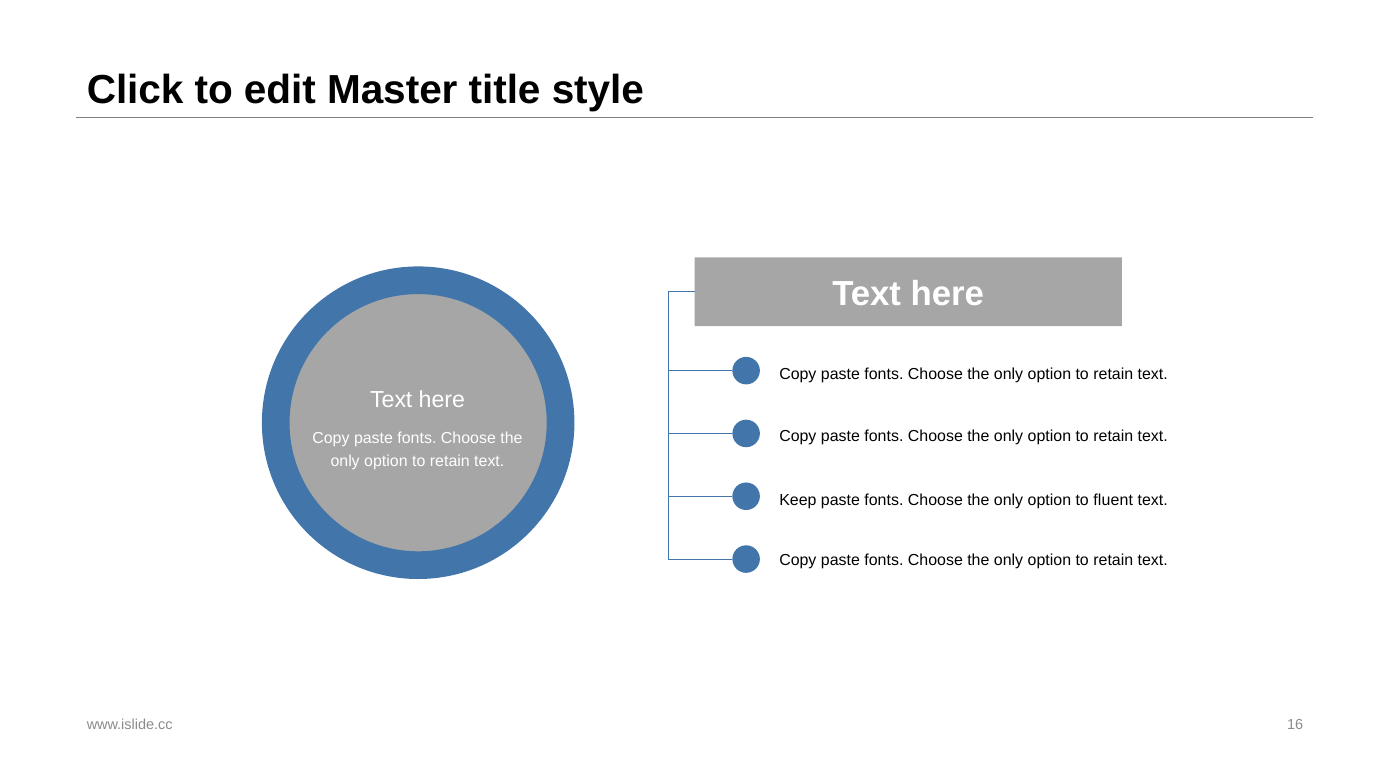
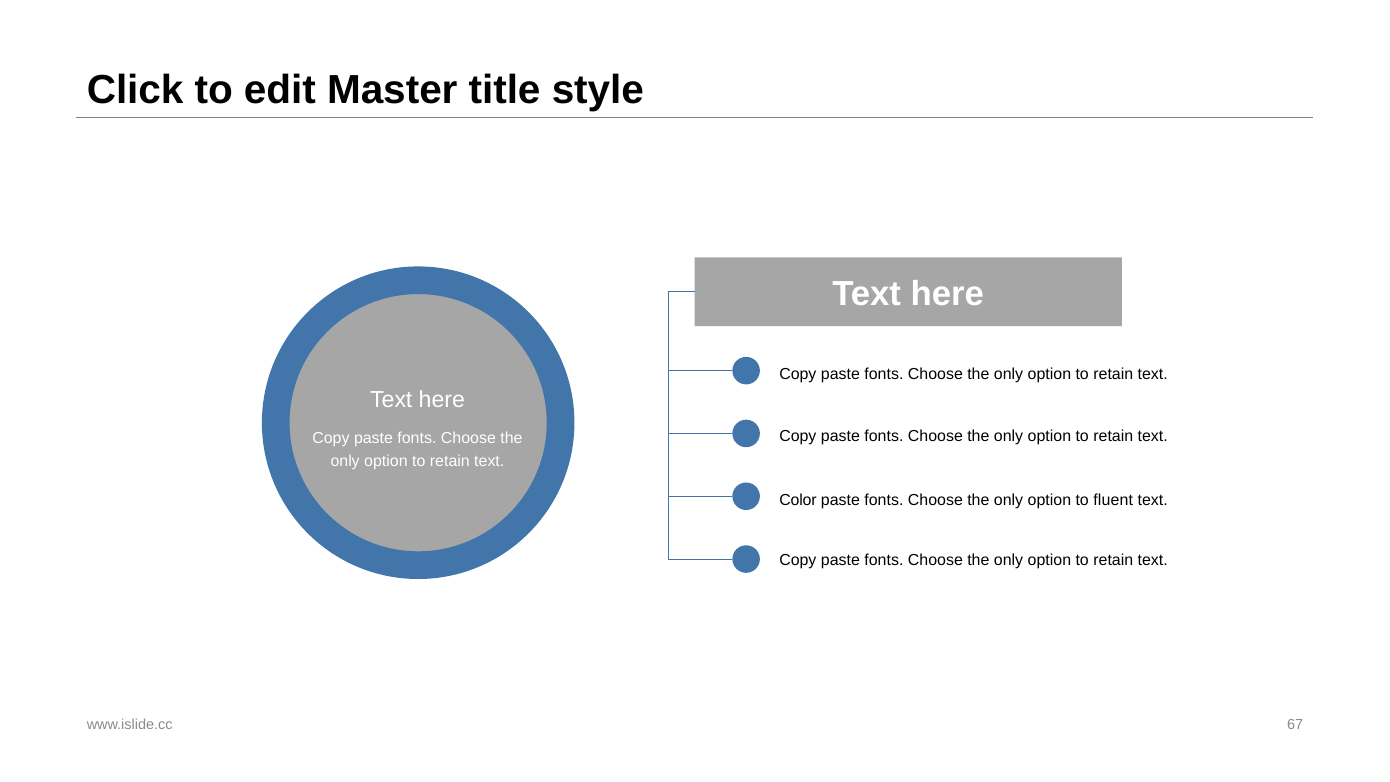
Keep: Keep -> Color (798, 500)
16: 16 -> 67 (1295, 724)
